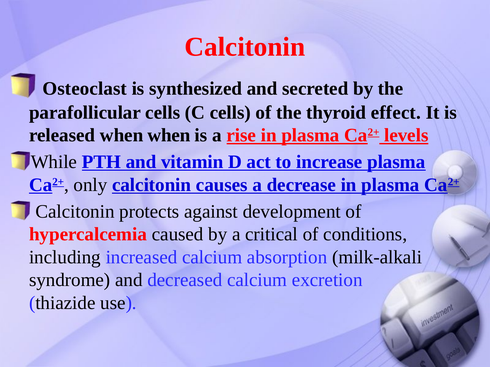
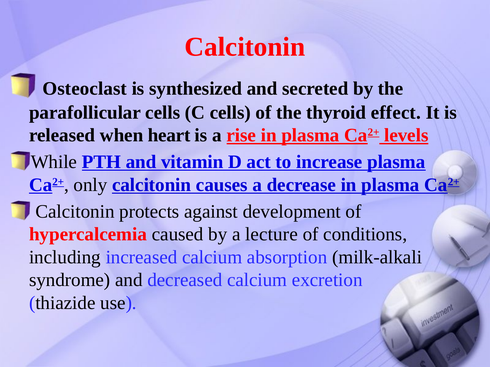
when when: when -> heart (169, 135)
critical: critical -> lecture (272, 235)
